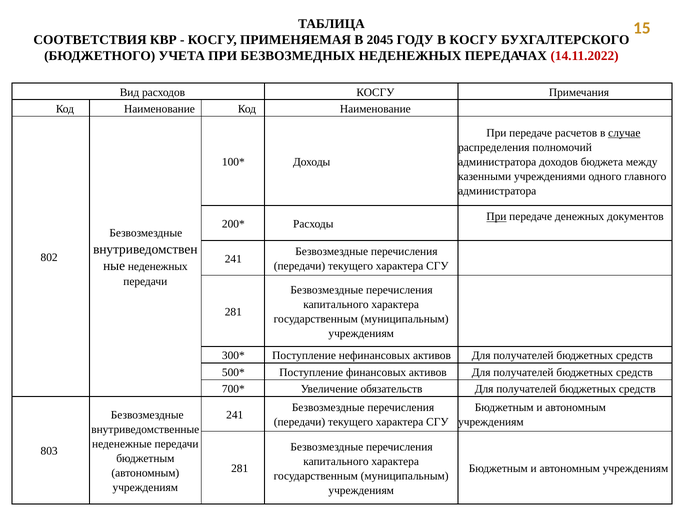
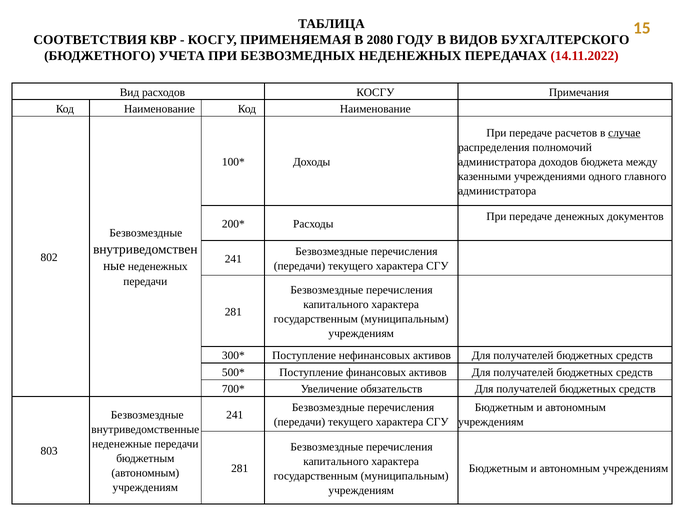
2045: 2045 -> 2080 (380, 40)
В КОСГУ: КОСГУ -> ВИДОВ (473, 40)
При underline: present -> none (496, 217)
